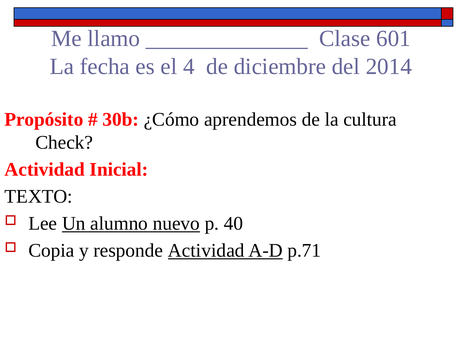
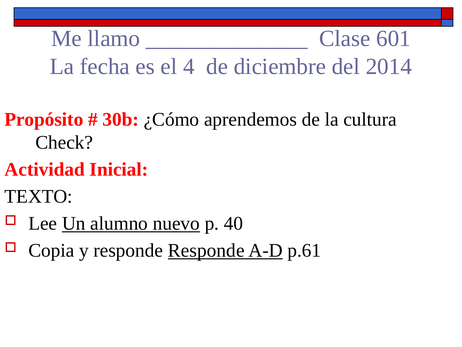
responde Actividad: Actividad -> Responde (206, 250)
p.71: p.71 -> p.61 (304, 250)
